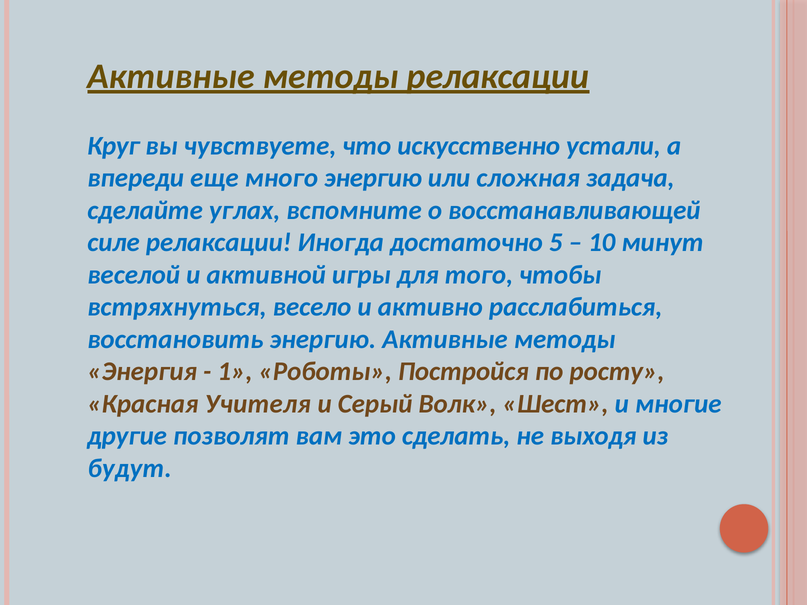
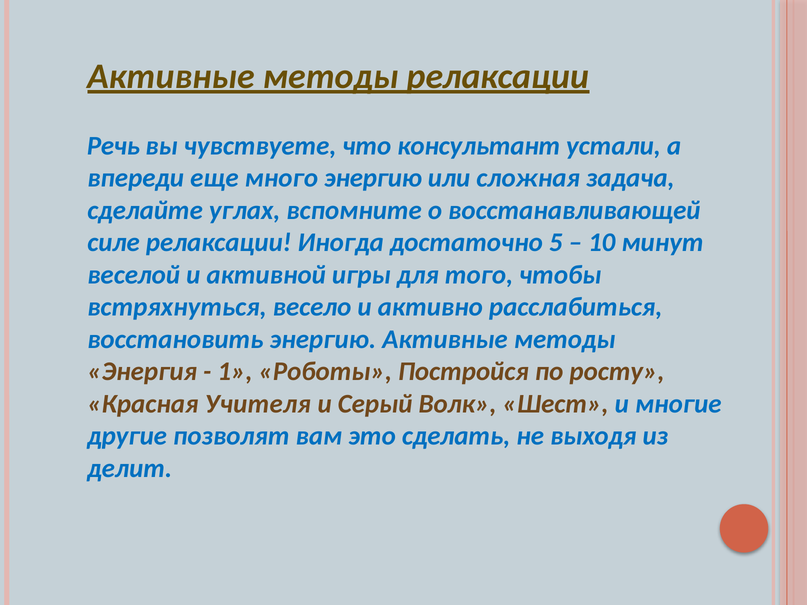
Круг: Круг -> Речь (113, 146)
искусственно: искусственно -> консультант (479, 146)
будут: будут -> делит (130, 469)
